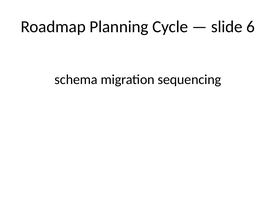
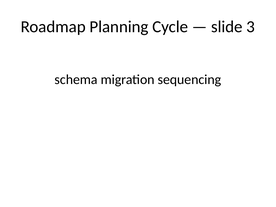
6: 6 -> 3 (251, 27)
